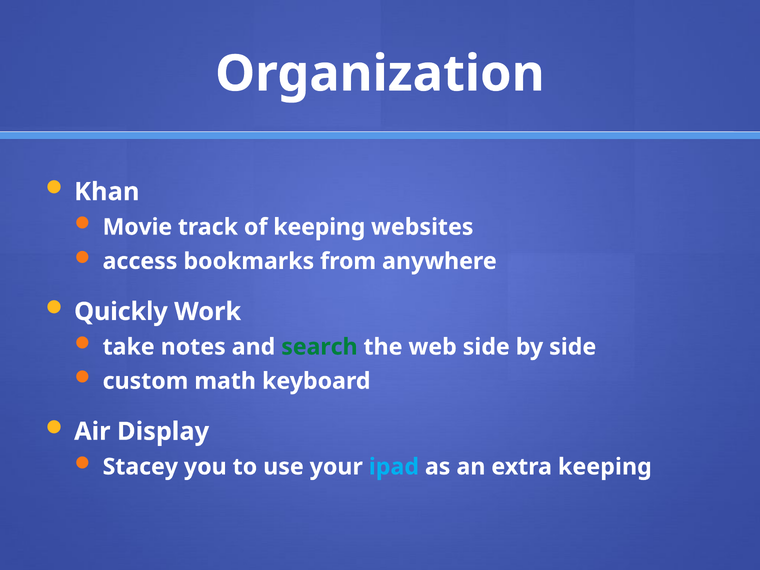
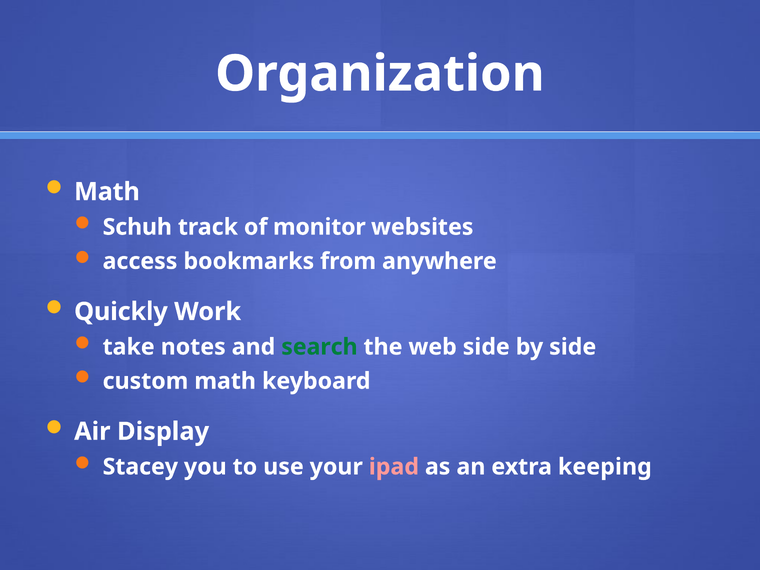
Khan: Khan -> Math (107, 192)
Movie: Movie -> Schuh (137, 227)
of keeping: keeping -> monitor (319, 227)
ipad colour: light blue -> pink (394, 467)
